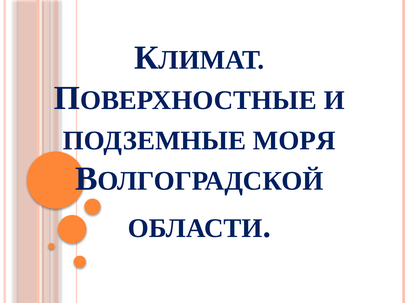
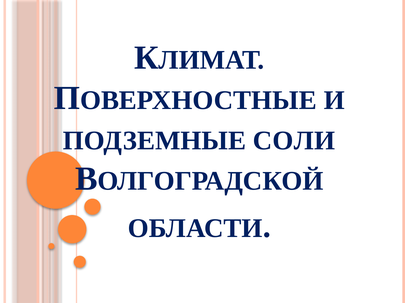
МОРЯ: МОРЯ -> СОЛИ (294, 141)
